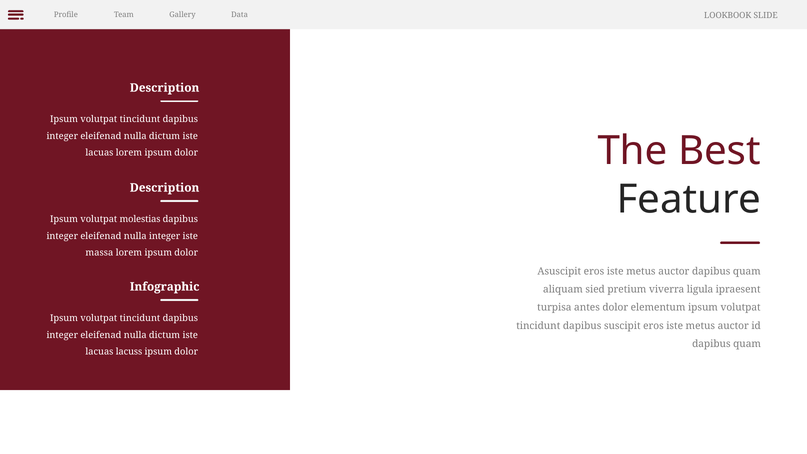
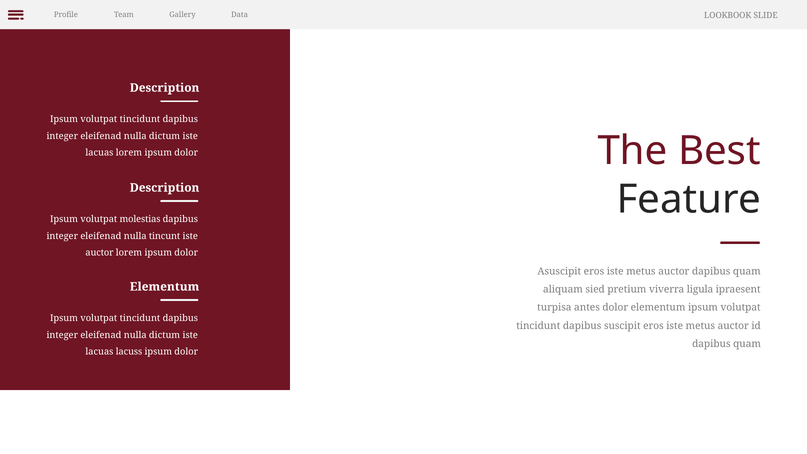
nulla integer: integer -> tincunt (165, 236)
massa: massa -> auctor (99, 253)
Infographic: Infographic -> Elementum (165, 287)
